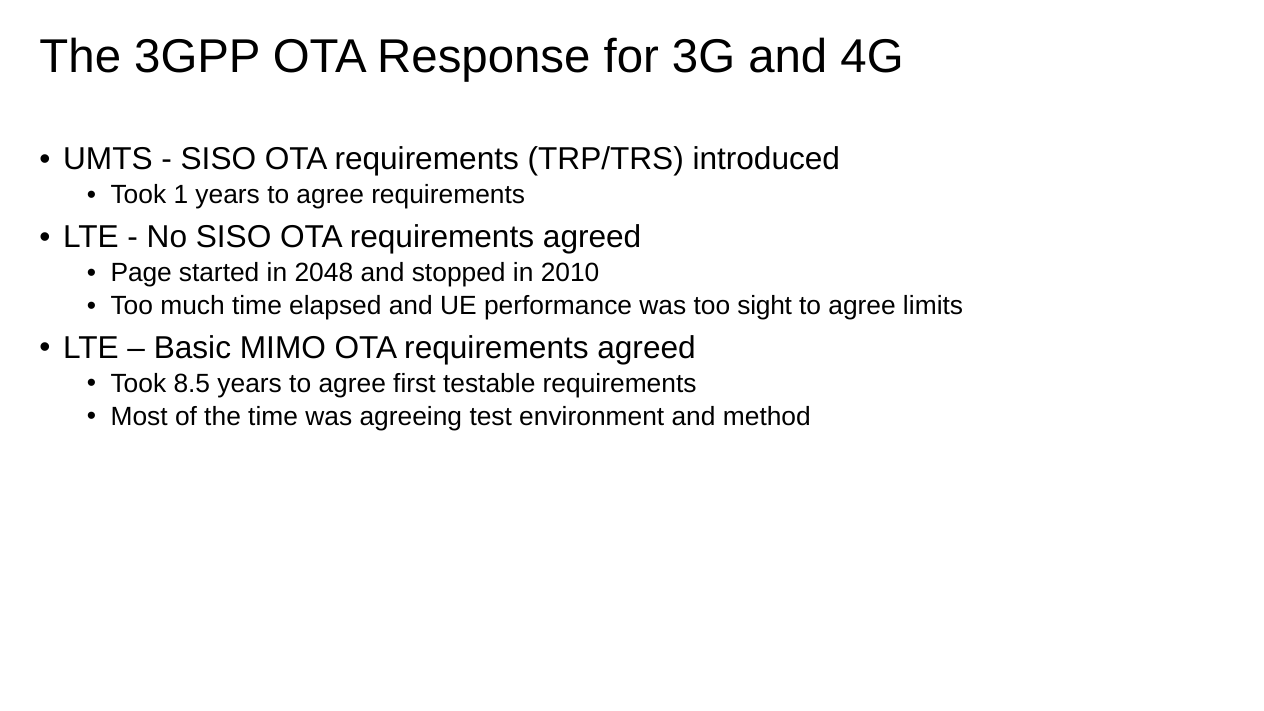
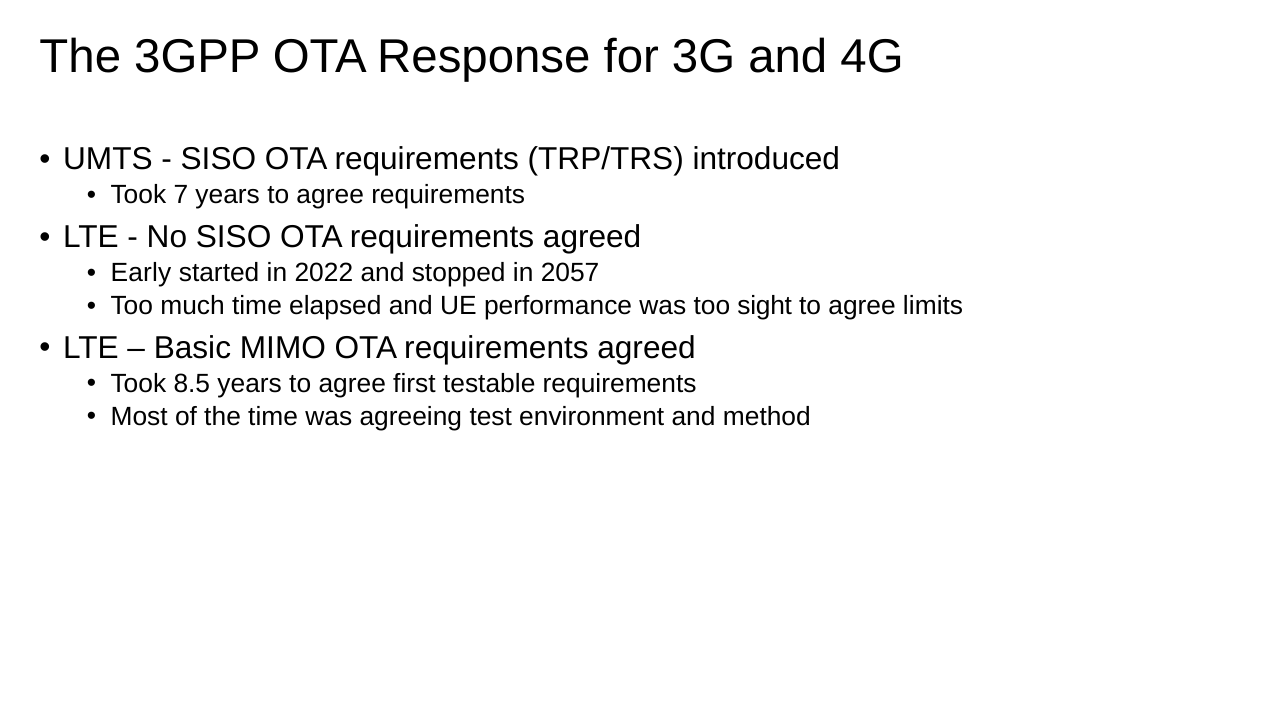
1: 1 -> 7 (181, 195)
Page: Page -> Early (141, 273)
2048: 2048 -> 2022 (324, 273)
2010: 2010 -> 2057 (570, 273)
